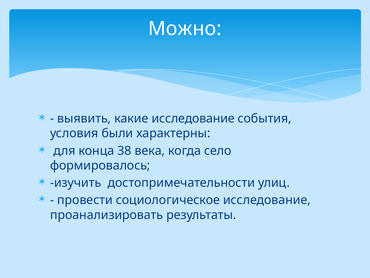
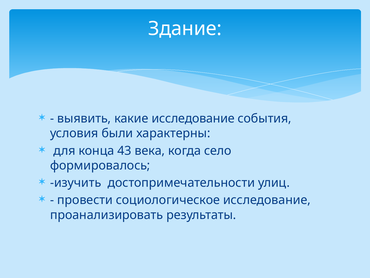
Можно: Можно -> Здание (185, 29)
38: 38 -> 43 (124, 150)
